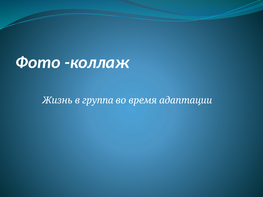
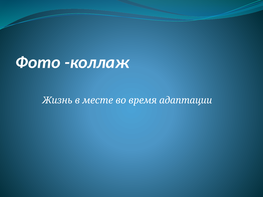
группа: группа -> месте (98, 101)
